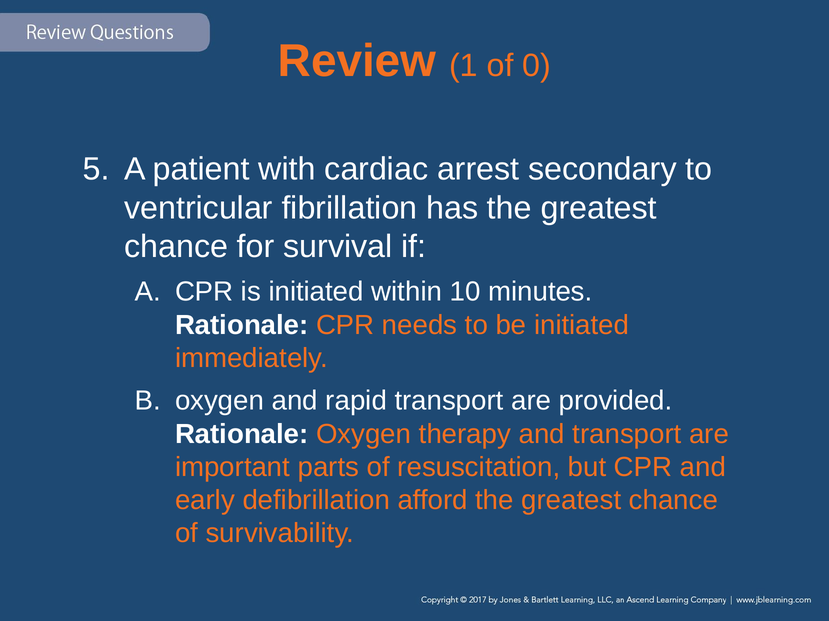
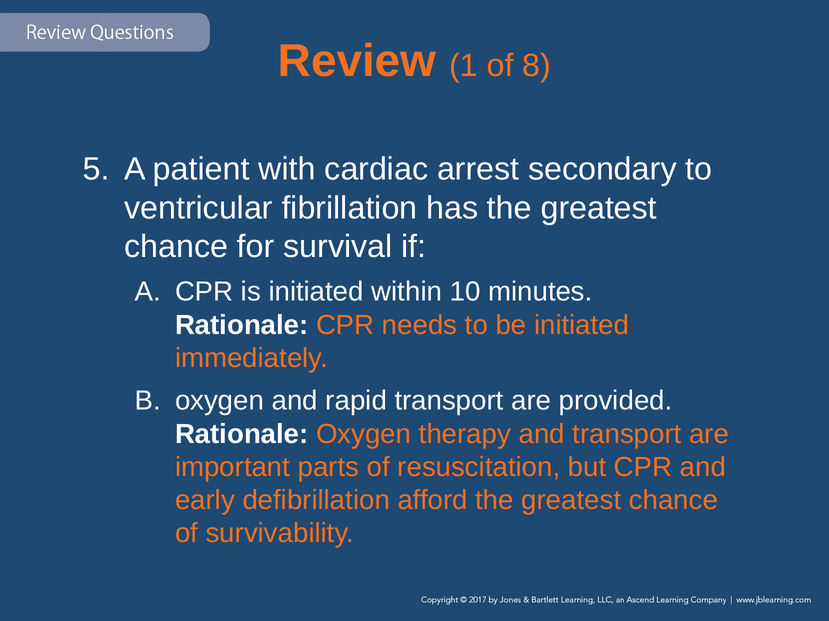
0: 0 -> 8 (537, 66)
